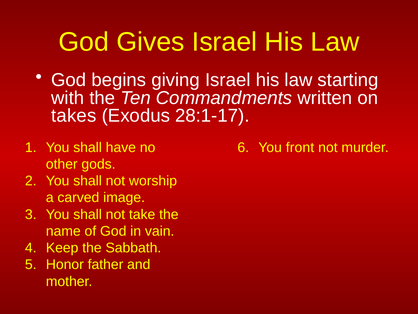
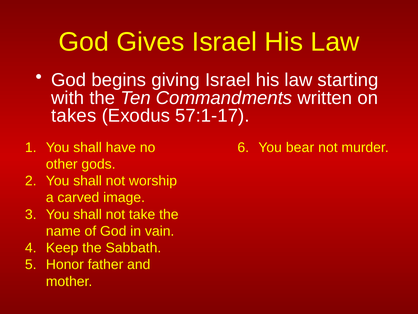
28:1-17: 28:1-17 -> 57:1-17 (212, 116)
front: front -> bear (300, 147)
